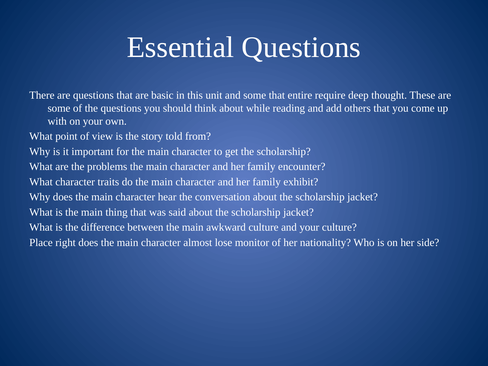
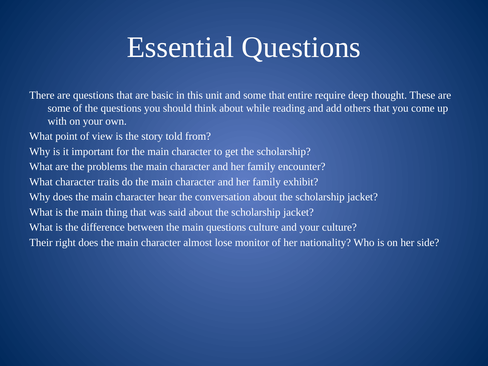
main awkward: awkward -> questions (226, 227)
Place: Place -> Their (41, 243)
